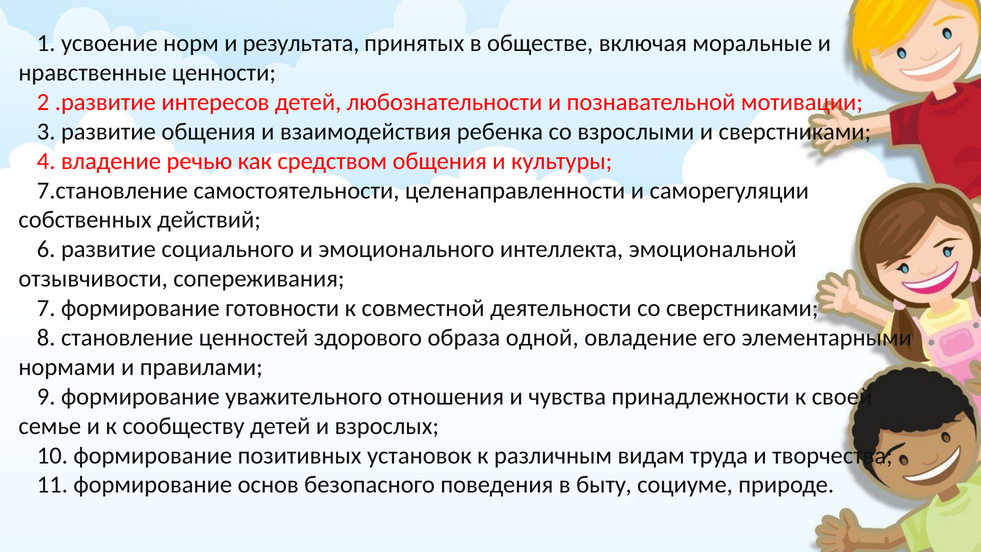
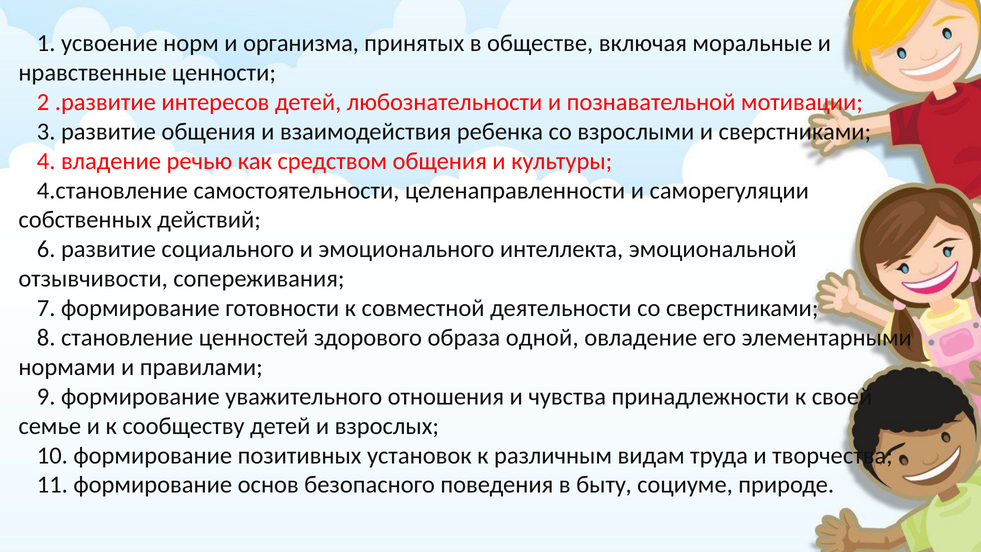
результата: результата -> организма (301, 43)
7.становление: 7.становление -> 4.становление (112, 190)
